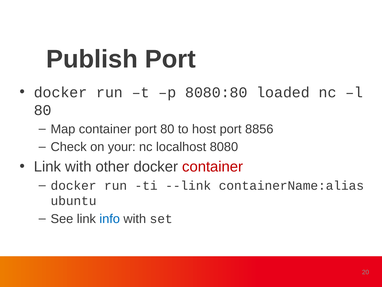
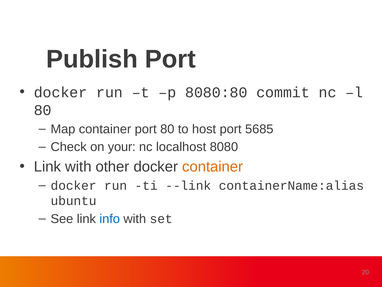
loaded: loaded -> commit (283, 92)
8856: 8856 -> 5685 (259, 129)
container colour: red -> orange (213, 166)
